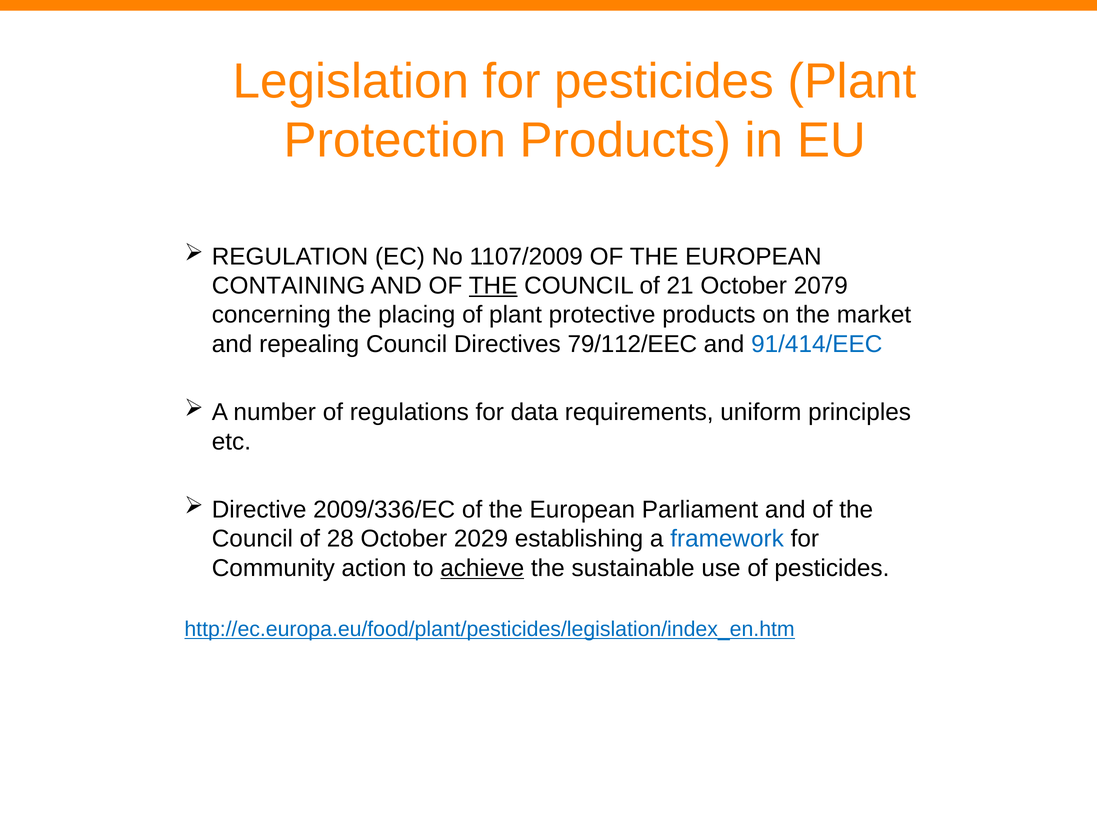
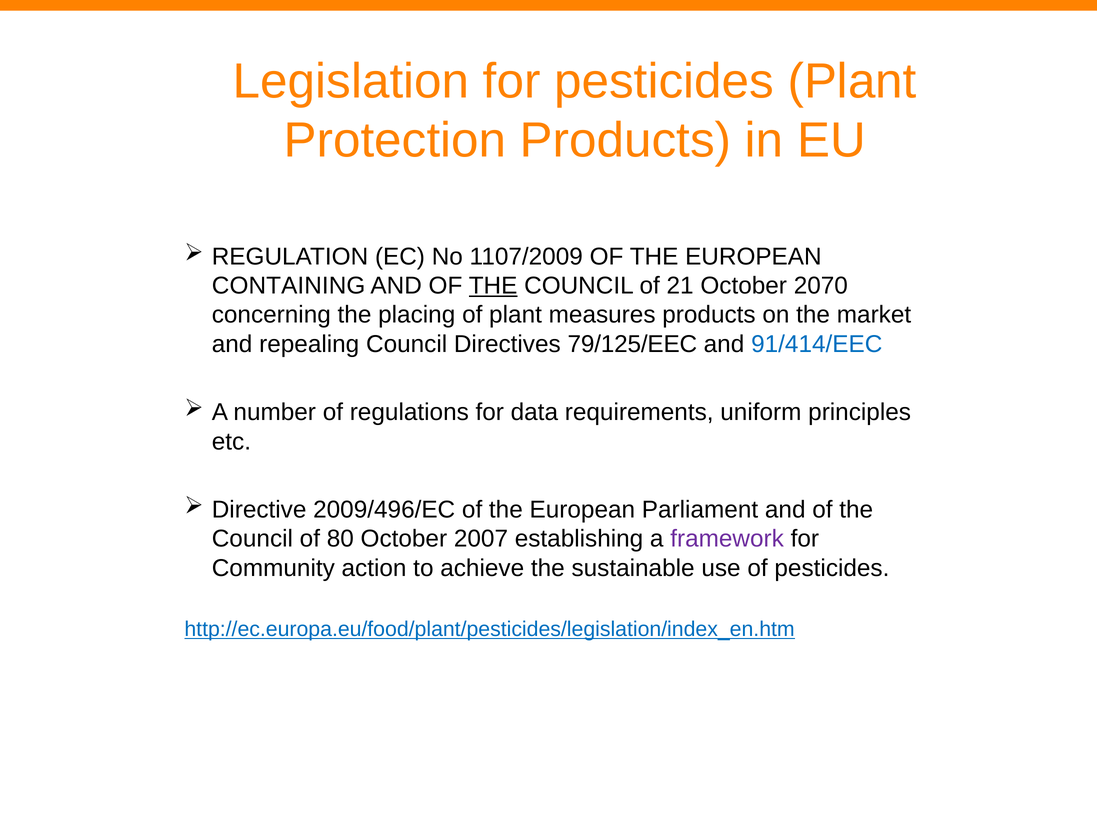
2079: 2079 -> 2070 (821, 286)
protective: protective -> measures (602, 315)
79/112/EEC: 79/112/EEC -> 79/125/EEC (632, 344)
2009/336/EC: 2009/336/EC -> 2009/496/EC (384, 510)
28: 28 -> 80 (340, 539)
2029: 2029 -> 2007 (481, 539)
framework colour: blue -> purple (727, 539)
achieve underline: present -> none (482, 568)
